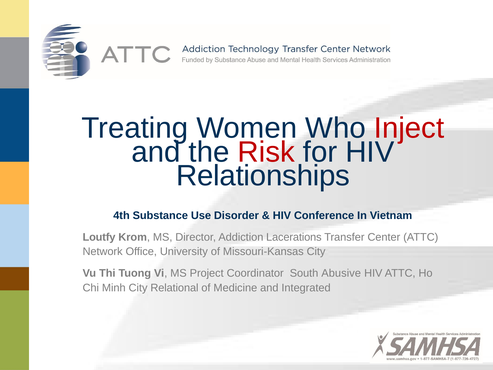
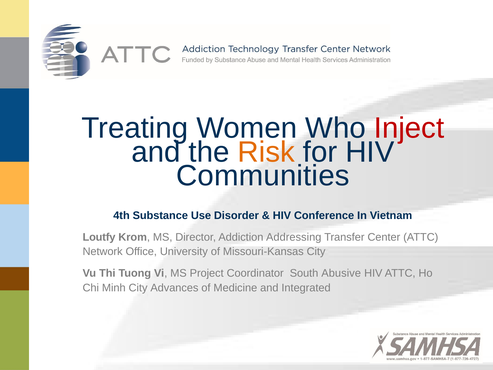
Risk colour: red -> orange (266, 152)
Relationships: Relationships -> Communities (263, 176)
Lacerations: Lacerations -> Addressing (294, 237)
Relational: Relational -> Advances (174, 288)
